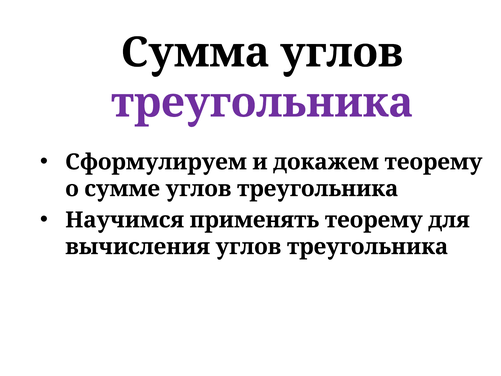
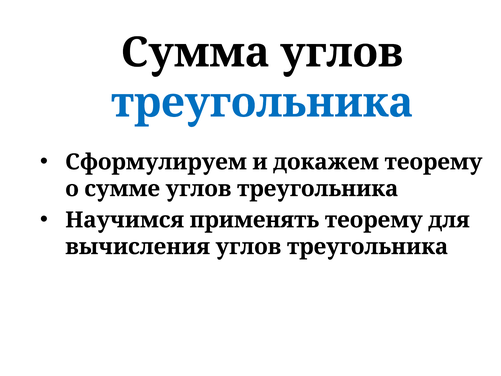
треугольника colour: purple -> blue (262, 103)
